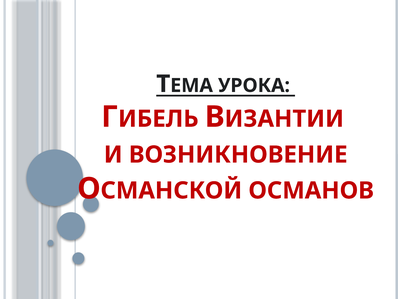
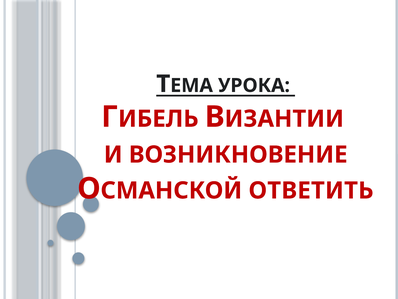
ОСМАНОВ: ОСМАНОВ -> ОТВЕТИТЬ (311, 190)
